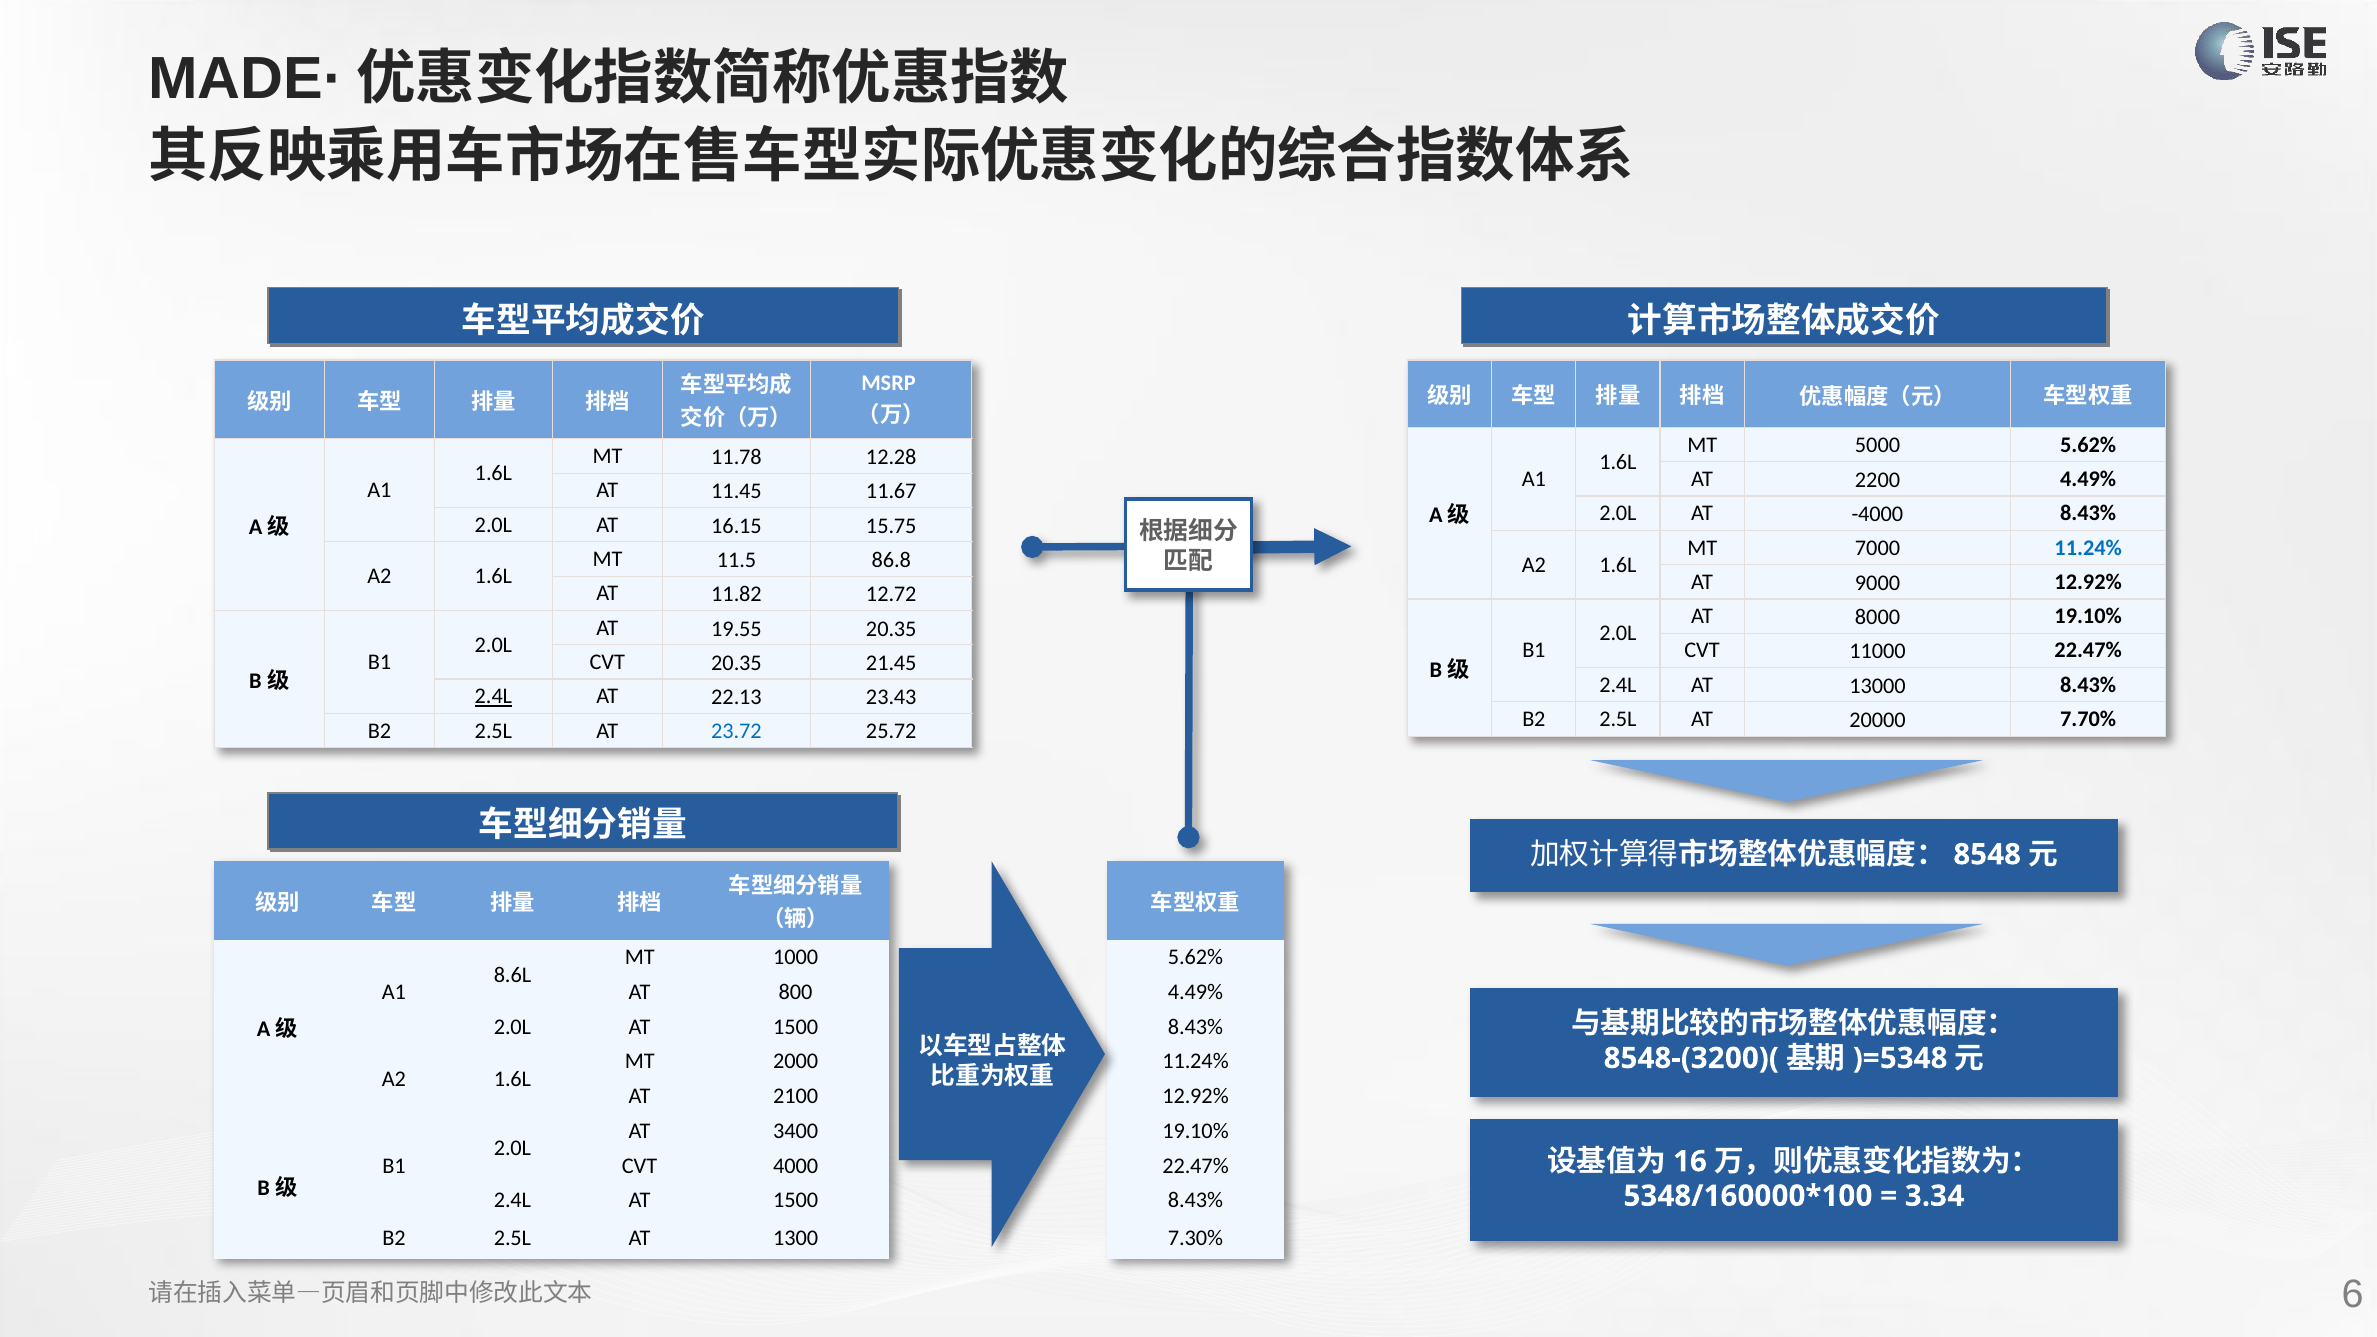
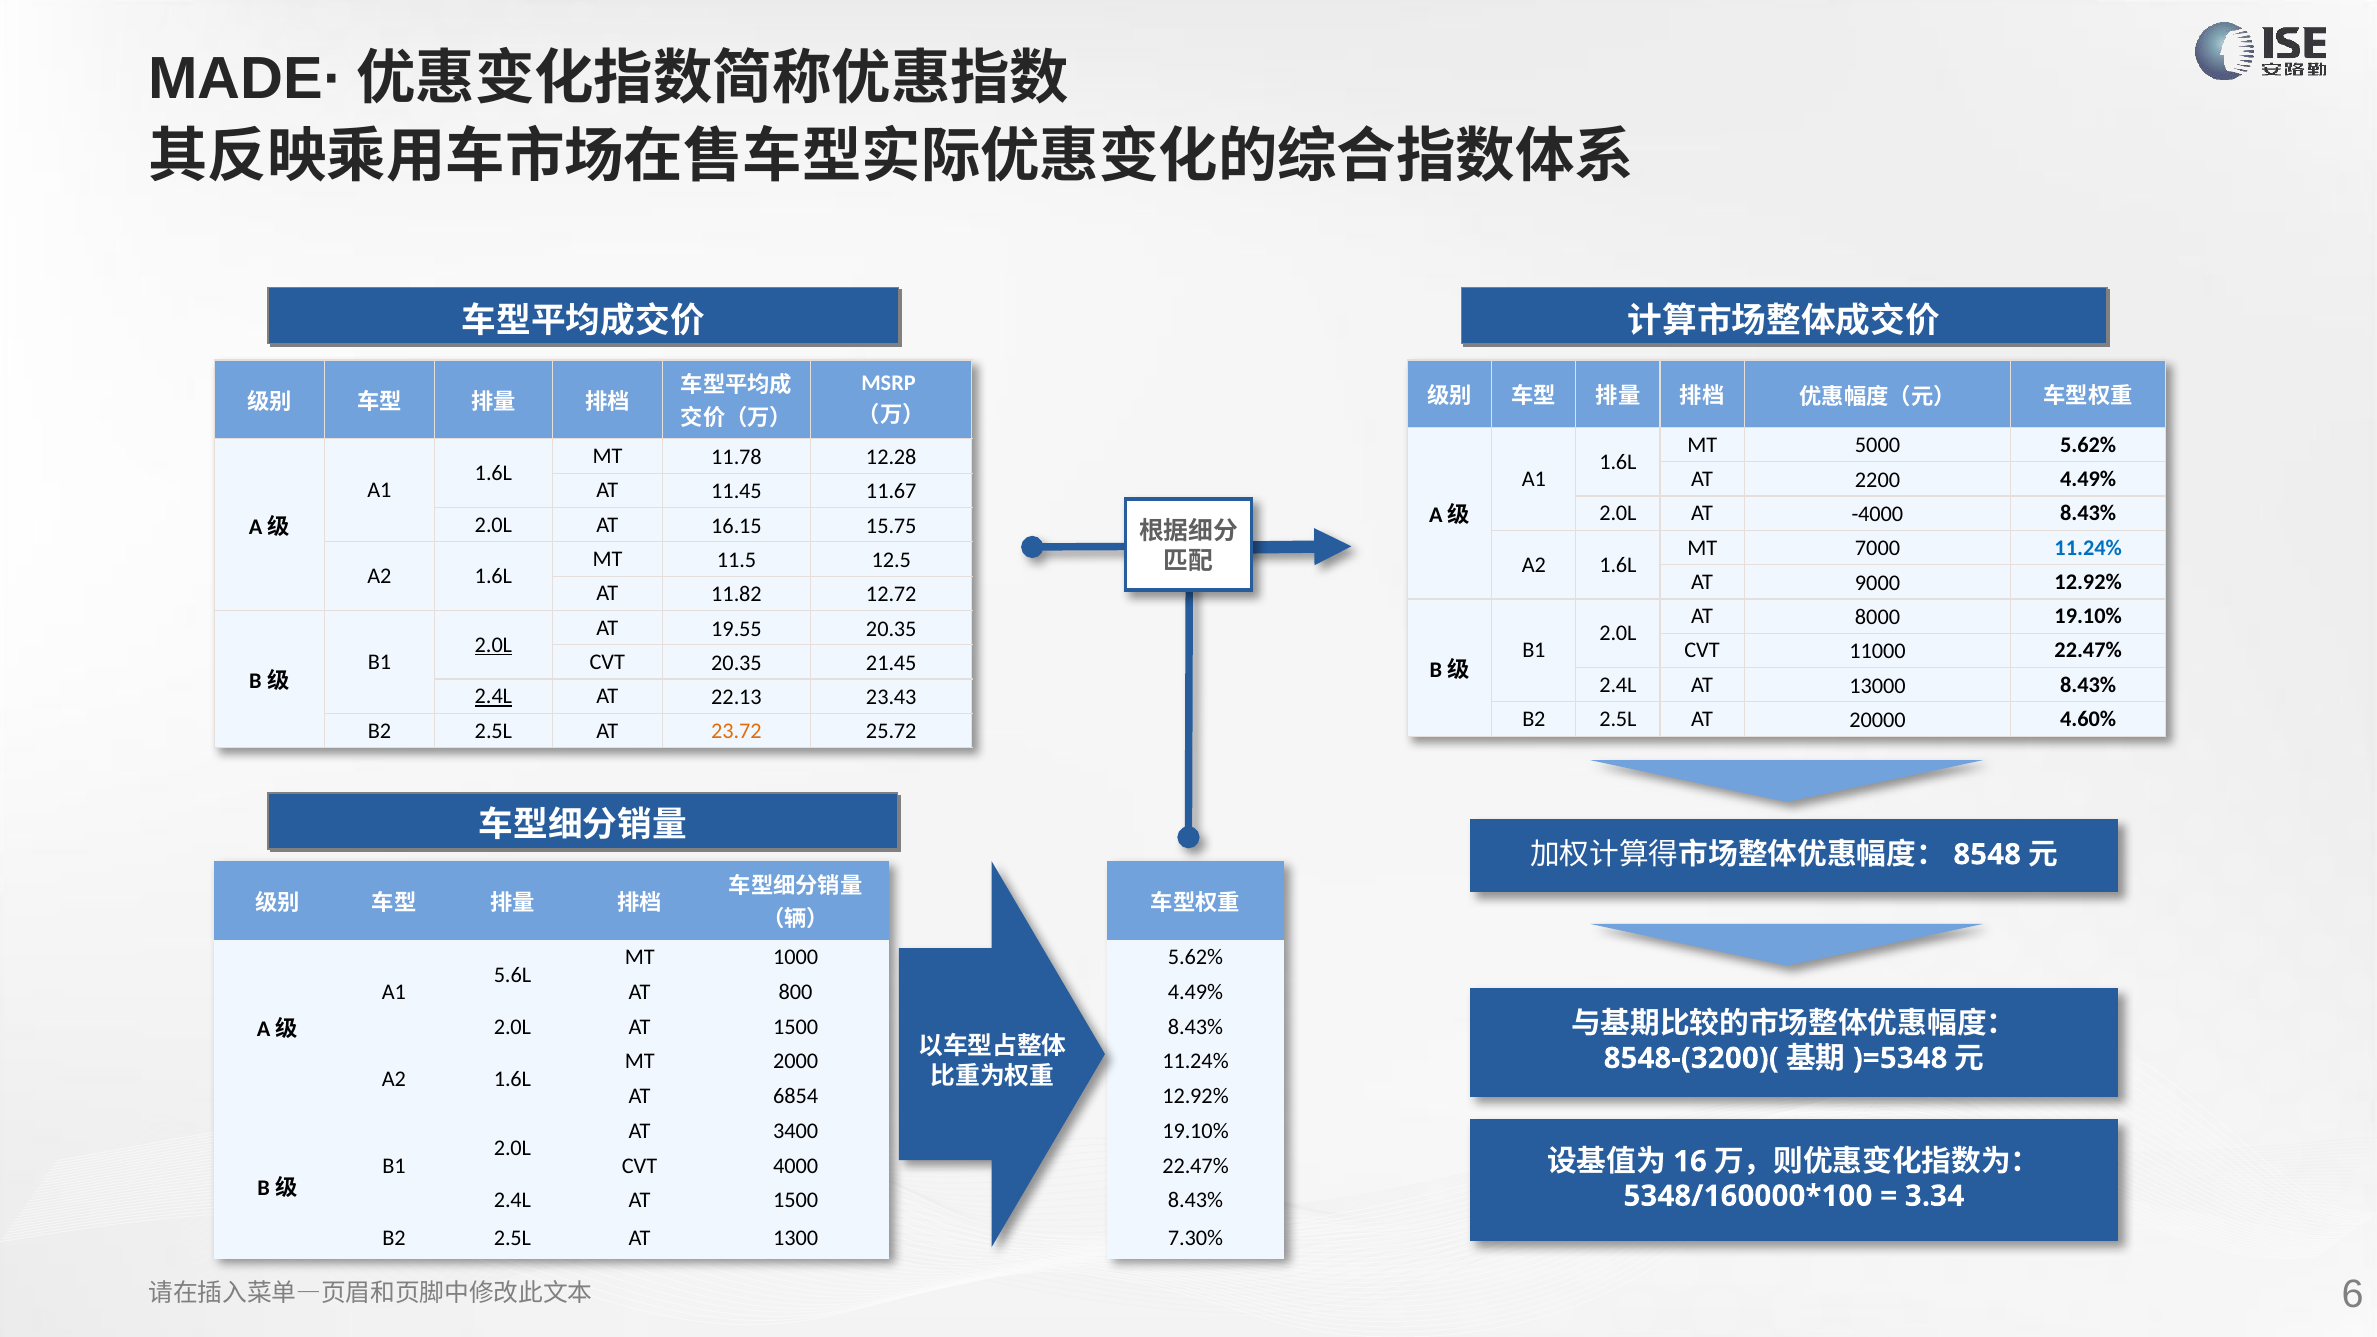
86.8: 86.8 -> 12.5 (891, 560)
2.0L underline: none -> present (493, 645)
7.70%: 7.70% -> 4.60% (2088, 719)
23.72 colour: blue -> orange (736, 732)
8.6L: 8.6L -> 5.6L (512, 975)
2100: 2100 -> 6854 (796, 1096)
